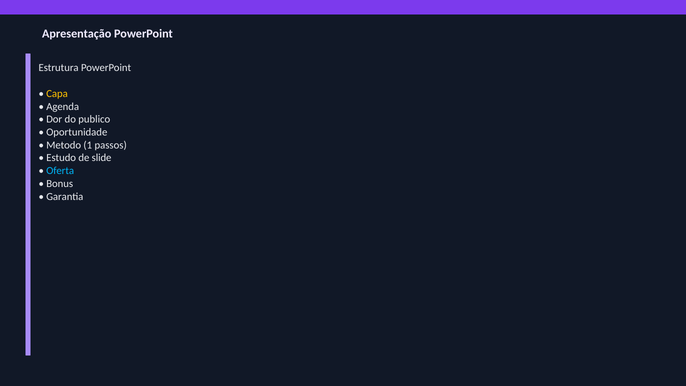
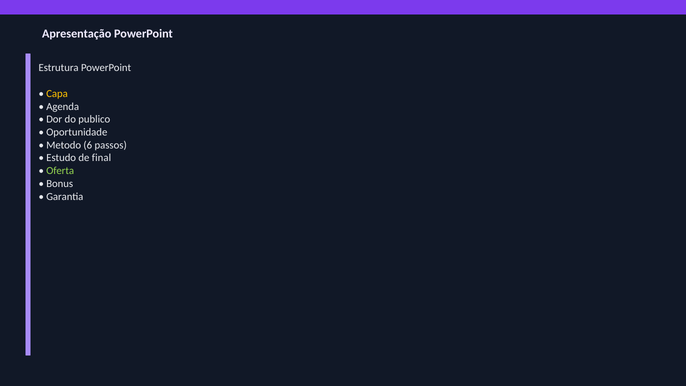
1: 1 -> 6 (88, 145)
slide: slide -> final (101, 158)
Oferta colour: light blue -> light green (60, 171)
